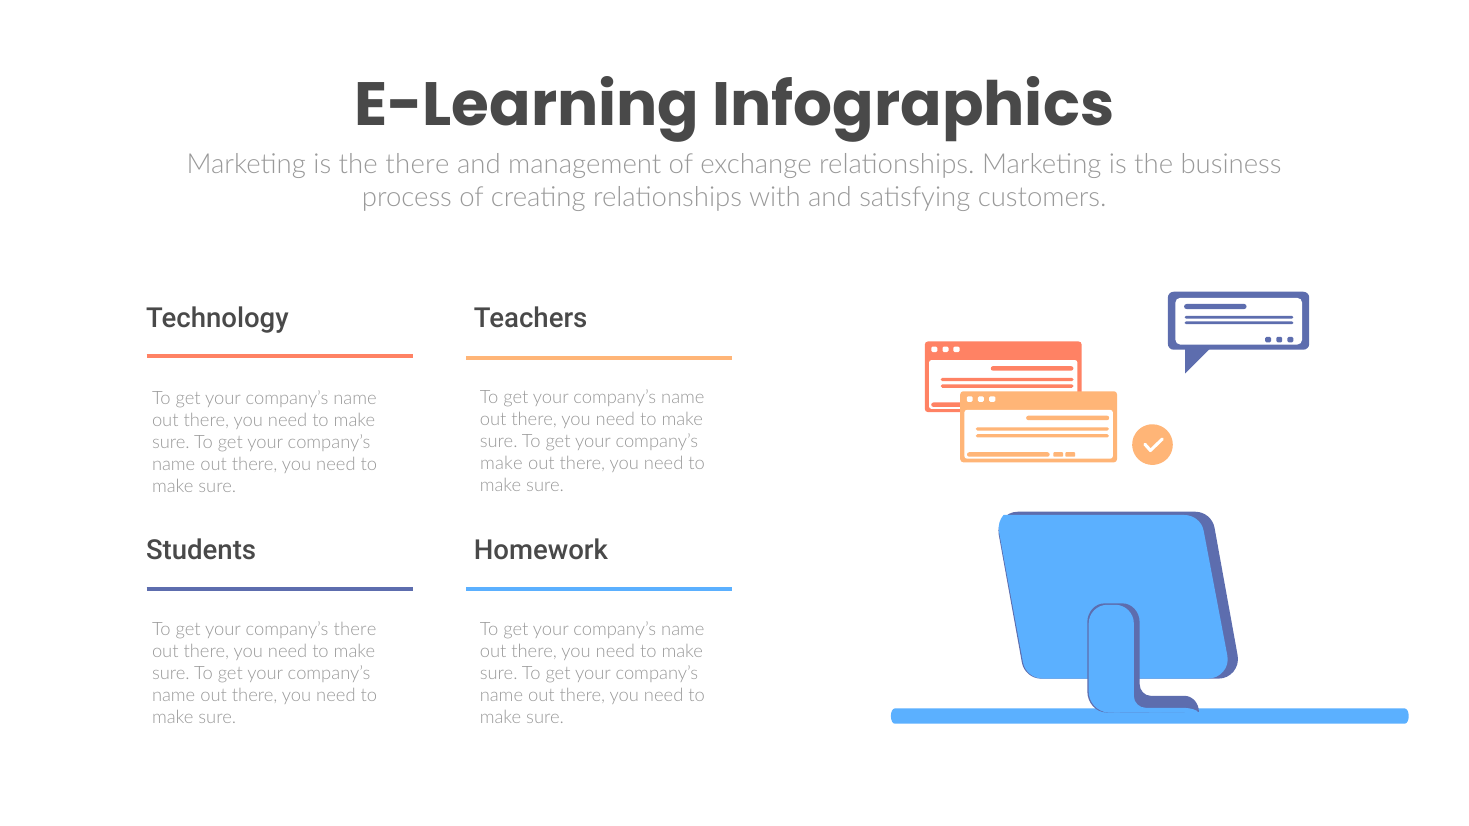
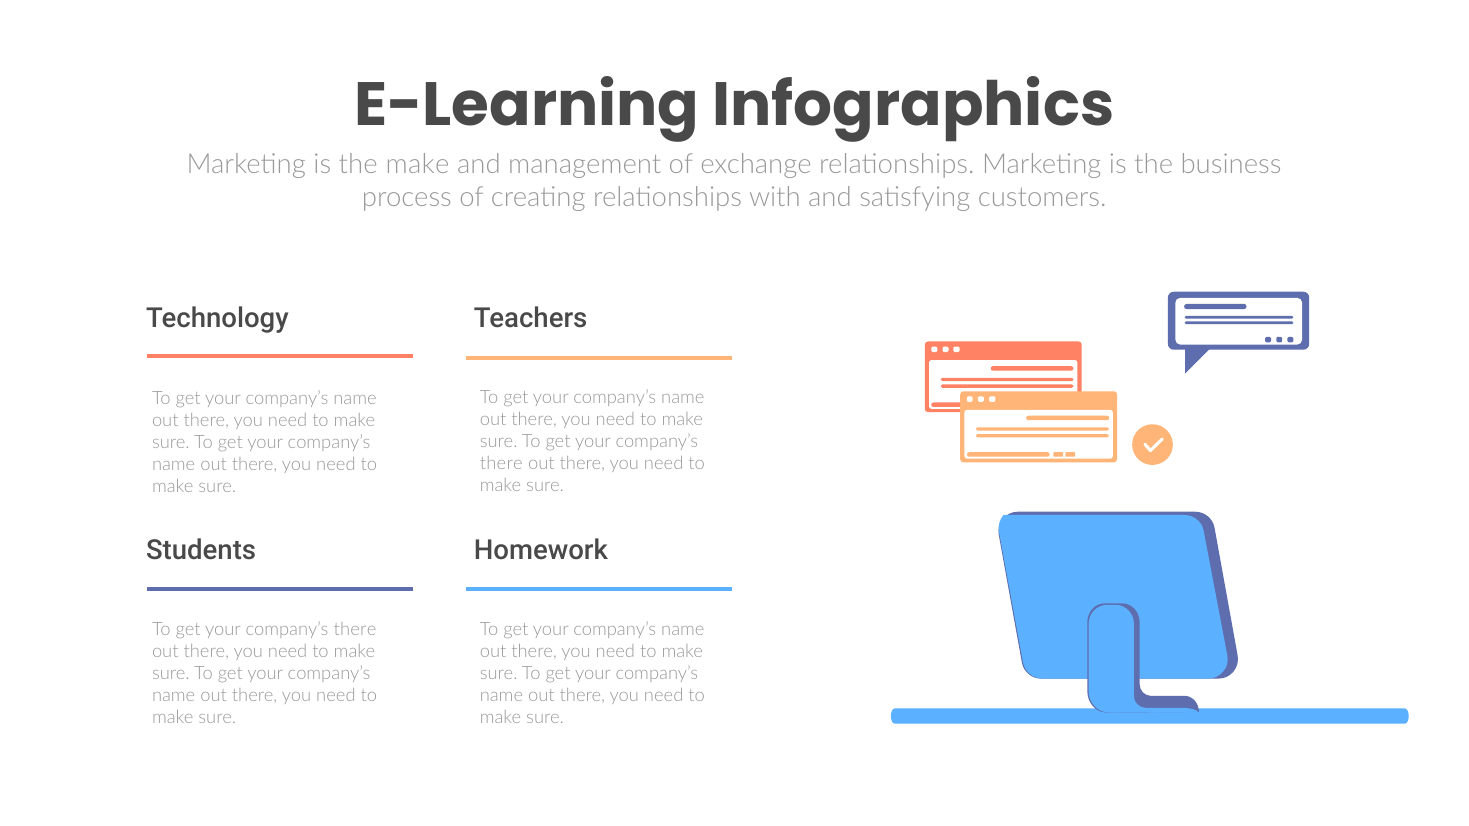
the there: there -> make (418, 165)
make: make -> there (501, 464)
